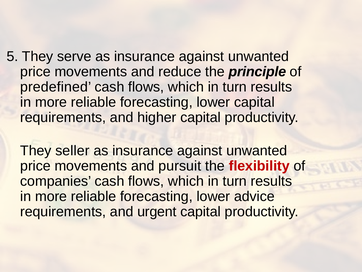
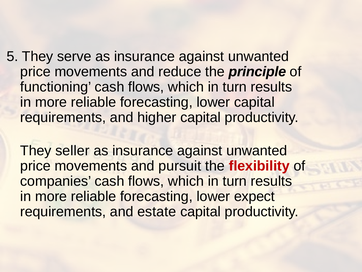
predefined: predefined -> functioning (56, 87)
advice: advice -> expect (254, 196)
urgent: urgent -> estate (157, 211)
